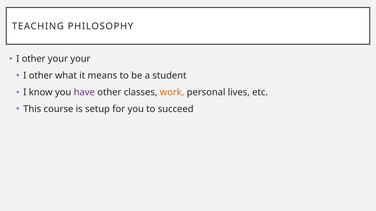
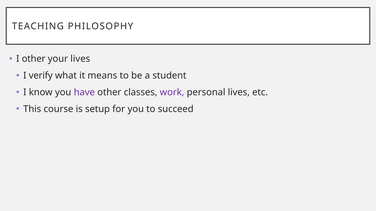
your your: your -> lives (80, 59)
other: other -> verify (41, 76)
work colour: orange -> purple (172, 93)
